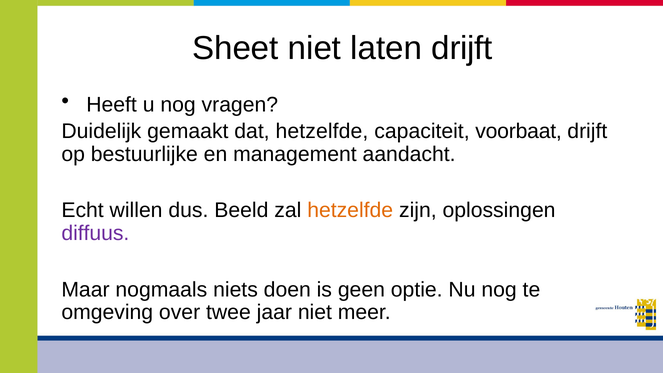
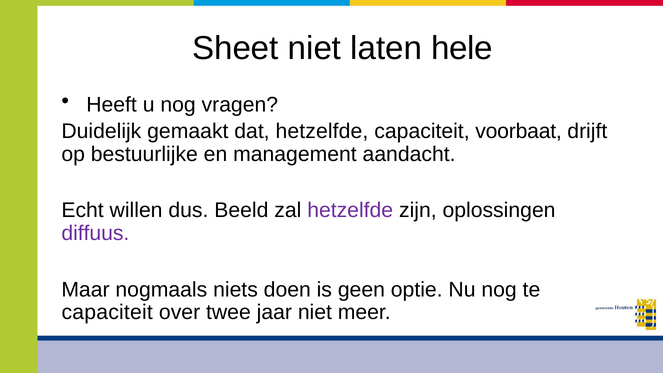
laten drijft: drijft -> hele (462, 48)
hetzelfde colour: orange -> purple (350, 210)
omgeving: omgeving -> capaciteit (107, 312)
